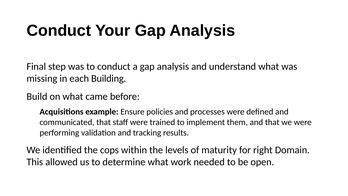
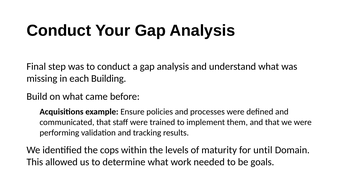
right: right -> until (263, 150)
open: open -> goals (262, 162)
